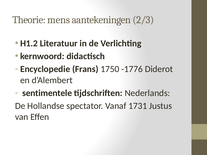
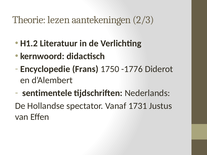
mens: mens -> lezen (59, 20)
